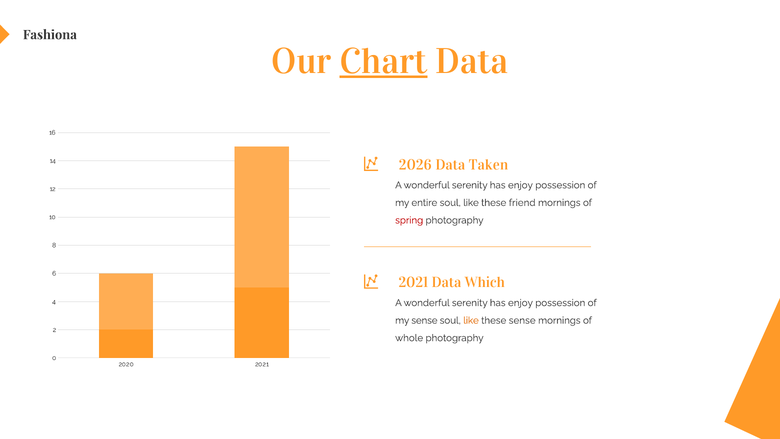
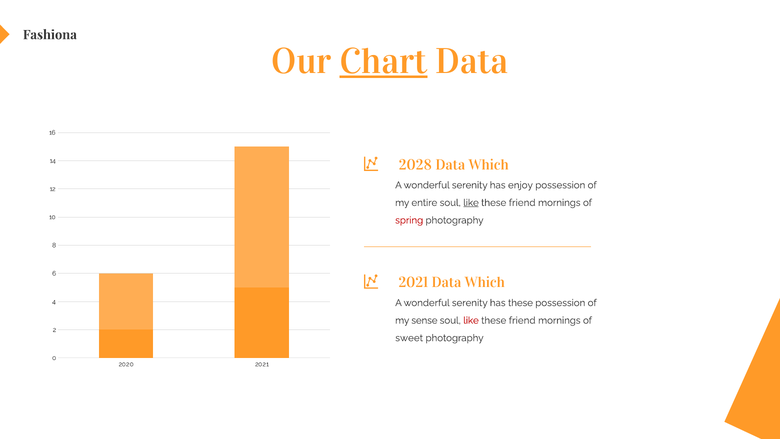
2026: 2026 -> 2028 (415, 165)
Taken: Taken -> Which (489, 165)
like underline: none -> present (471, 203)
enjoy: enjoy -> these (521, 303)
like colour: orange -> red (471, 320)
sense: sense -> friend (522, 320)
whole: whole -> sweet (409, 338)
